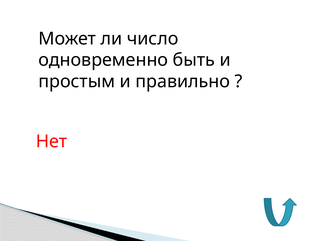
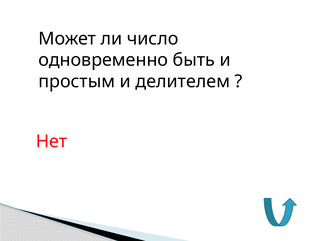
правильно: правильно -> делителем (183, 82)
